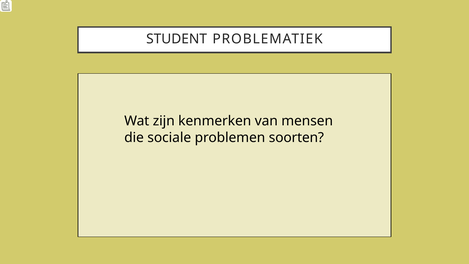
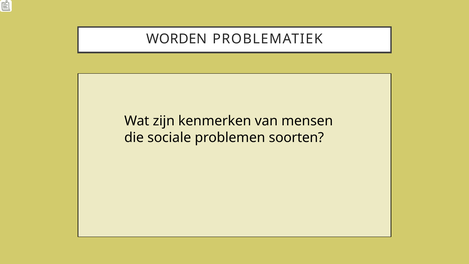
STUDENT: STUDENT -> WORDEN (177, 39)
